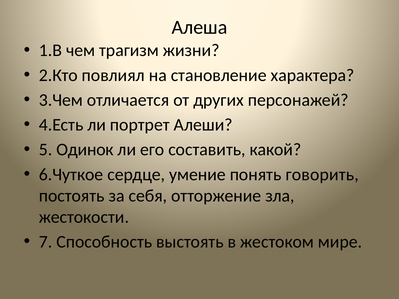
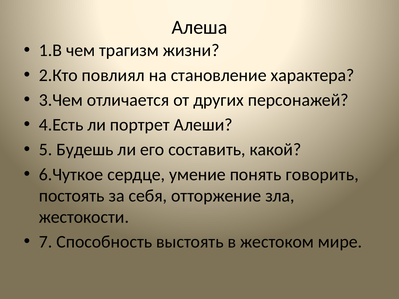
Одинок: Одинок -> Будешь (85, 150)
